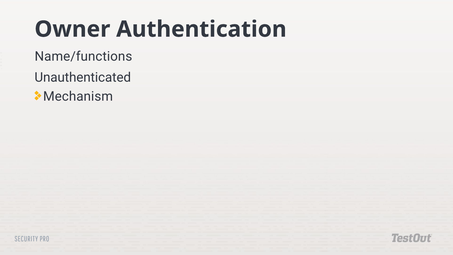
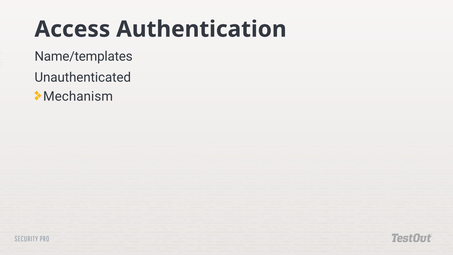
Owner: Owner -> Access (72, 29)
Name/functions: Name/functions -> Name/templates (84, 56)
